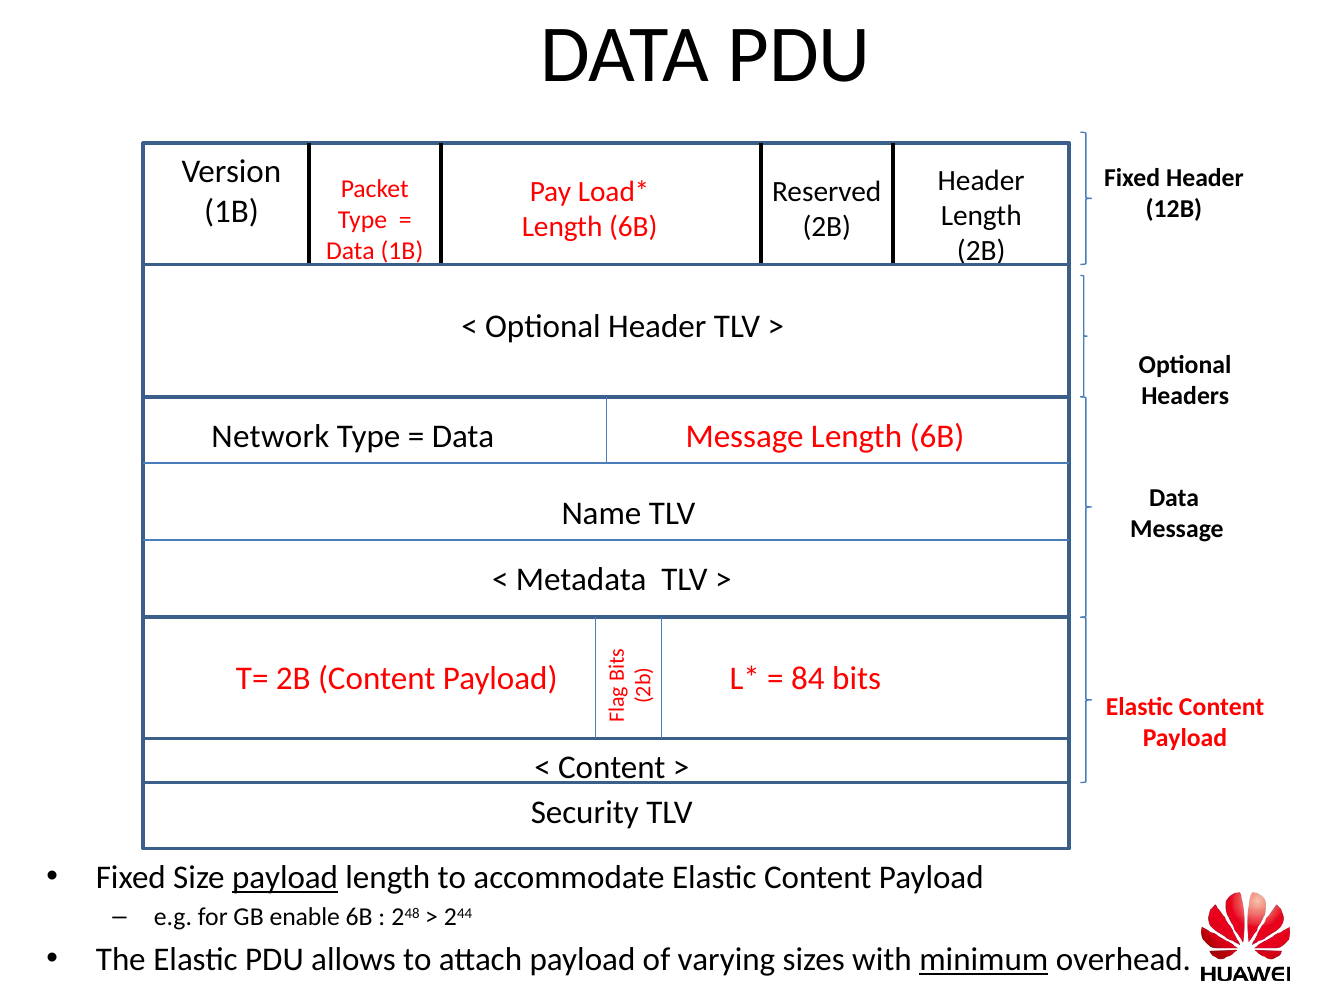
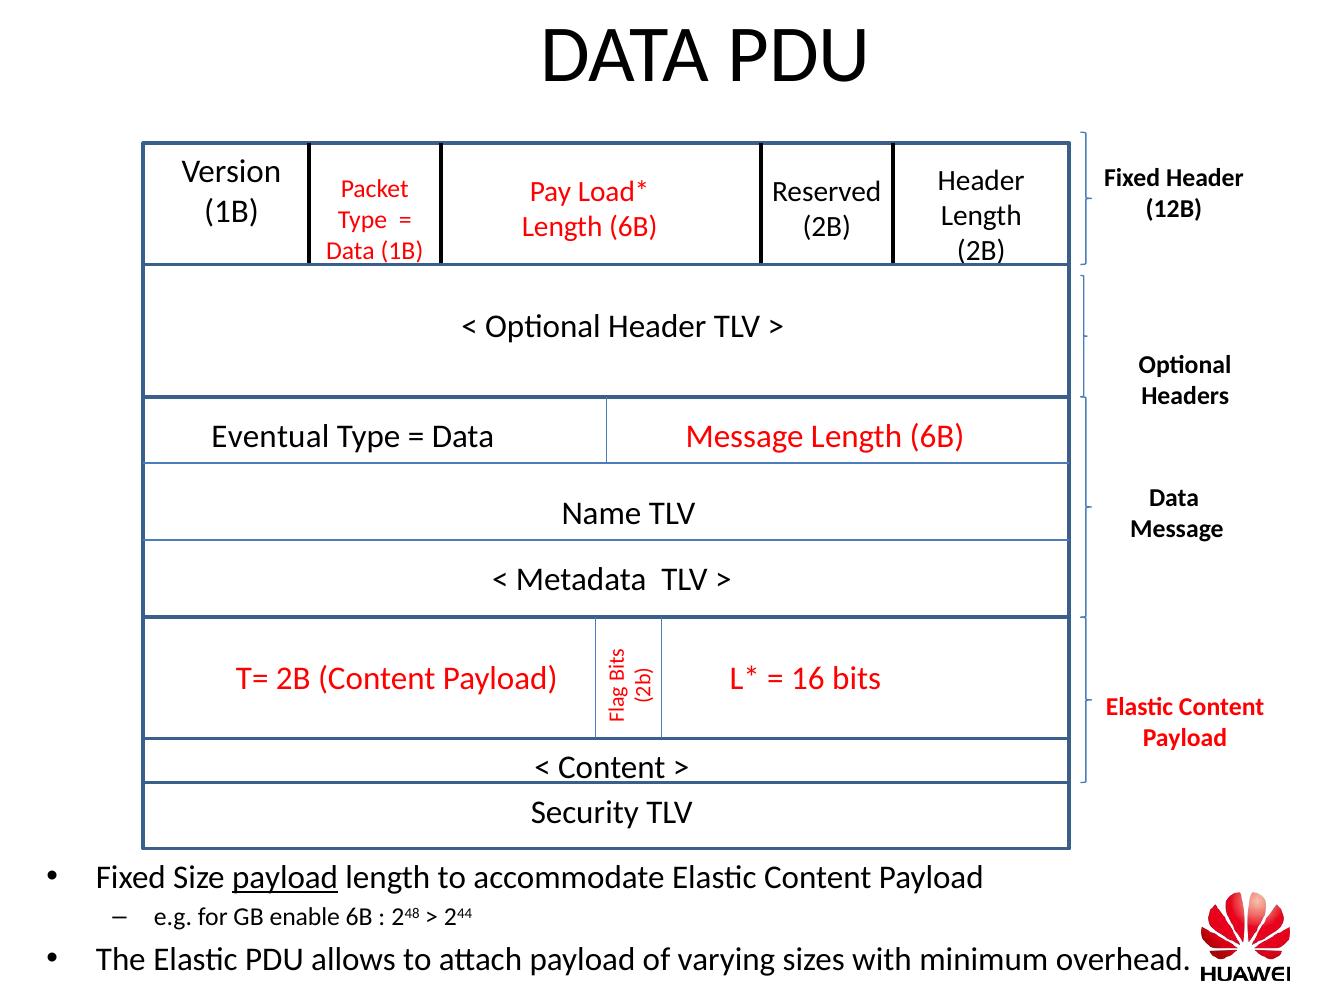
Network: Network -> Eventual (270, 437)
84: 84 -> 16 (808, 679)
minimum underline: present -> none (984, 960)
